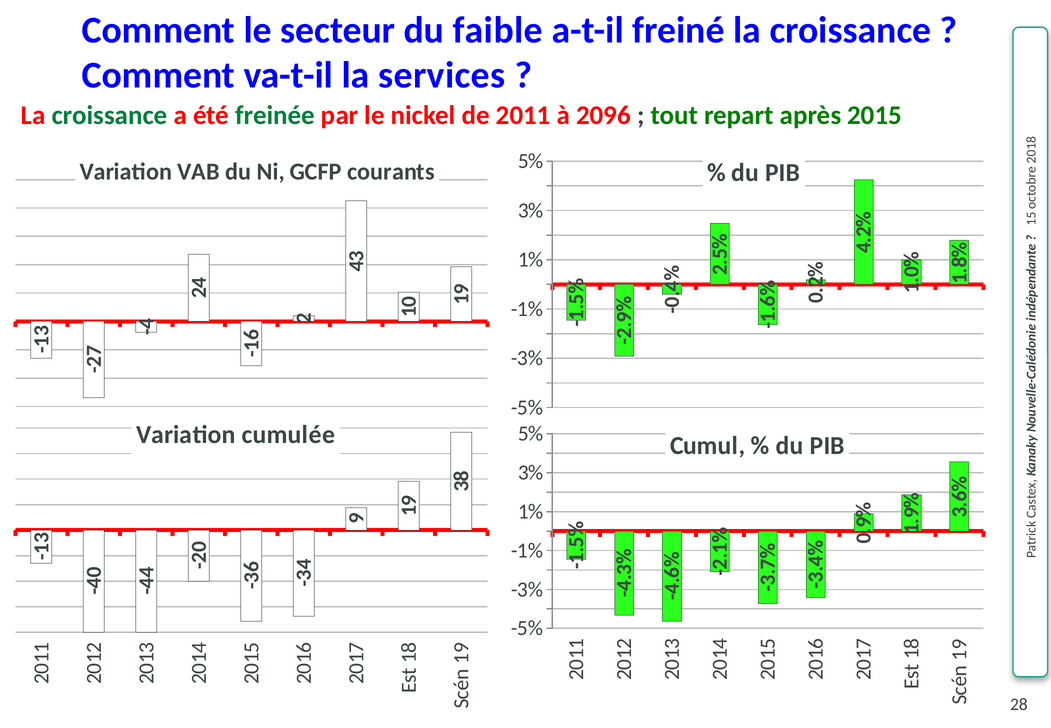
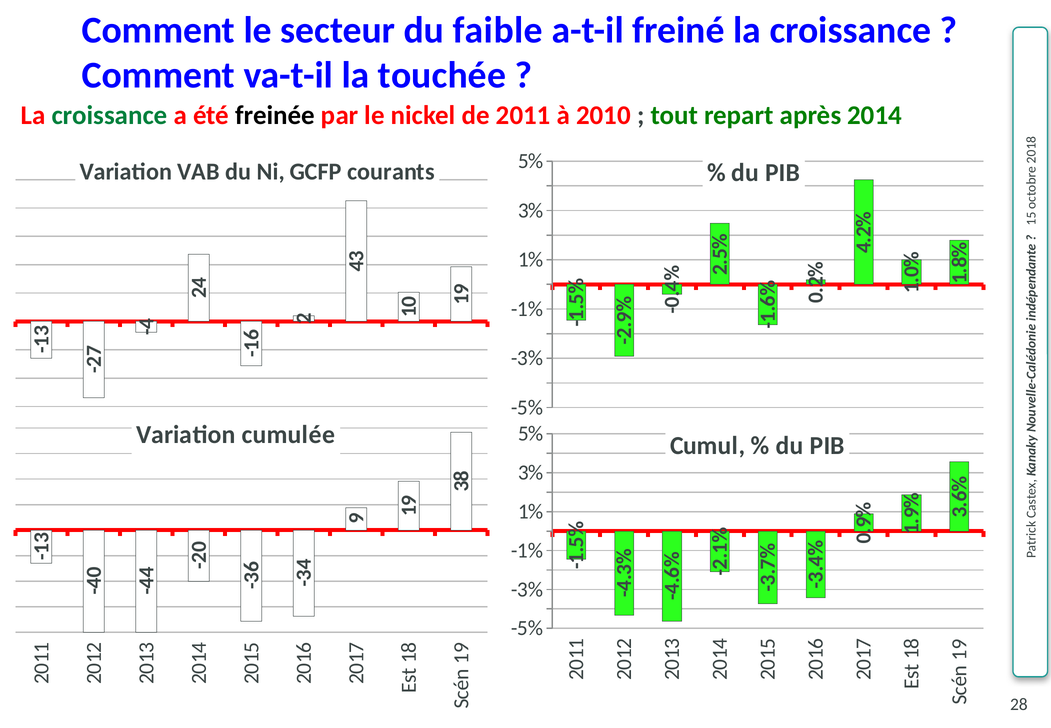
services: services -> touchée (442, 75)
freinée colour: green -> black (275, 115)
2096: 2096 -> 2010 (603, 115)
après 2015: 2015 -> 2014 (875, 115)
